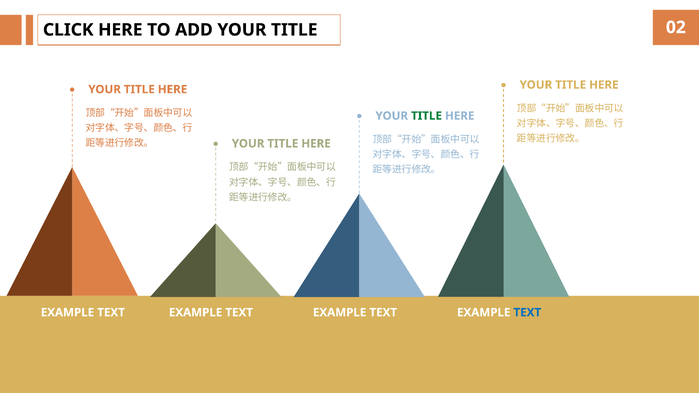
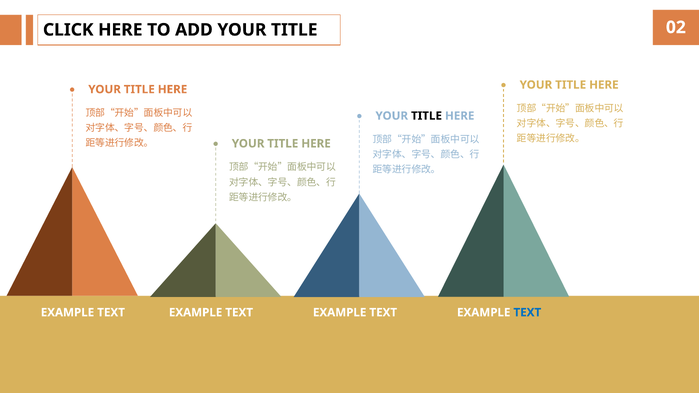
TITLE colour: green -> black (427, 116)
